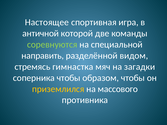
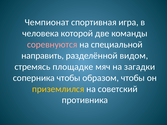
Настоящее: Настоящее -> Чемпионат (47, 22)
античной: античной -> человека (41, 33)
соревнуются colour: light green -> pink (52, 45)
гимнастка: гимнастка -> площадке (73, 67)
массового: массового -> советский (118, 89)
